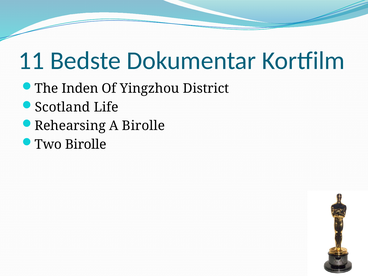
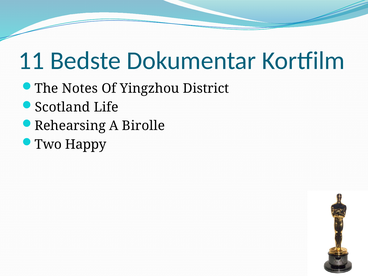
Inden: Inden -> Notes (80, 89)
Two Birolle: Birolle -> Happy (86, 144)
